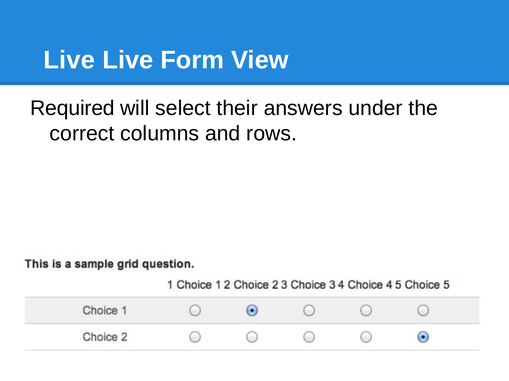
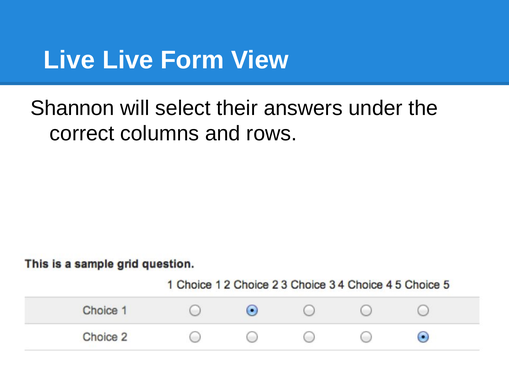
Required: Required -> Shannon (72, 108)
